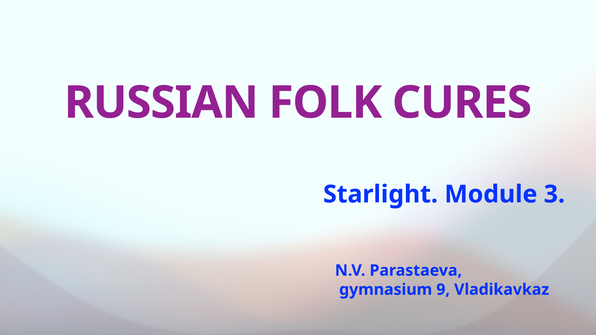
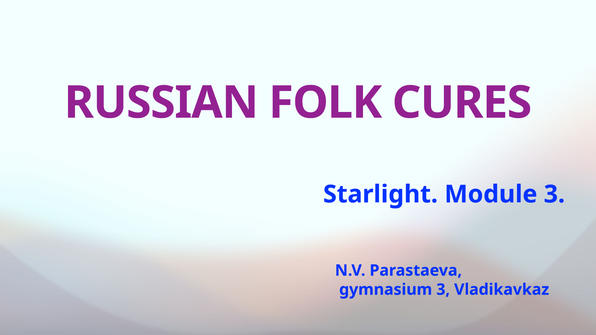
gymnasium 9: 9 -> 3 (443, 290)
